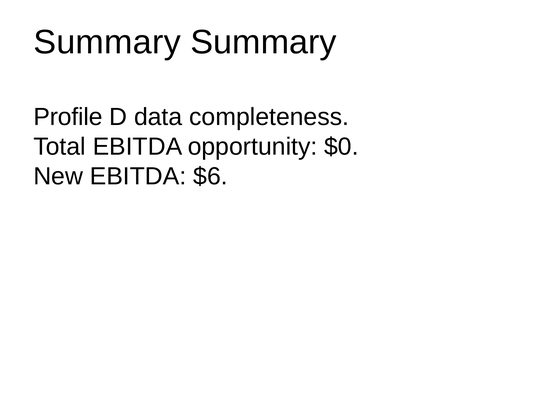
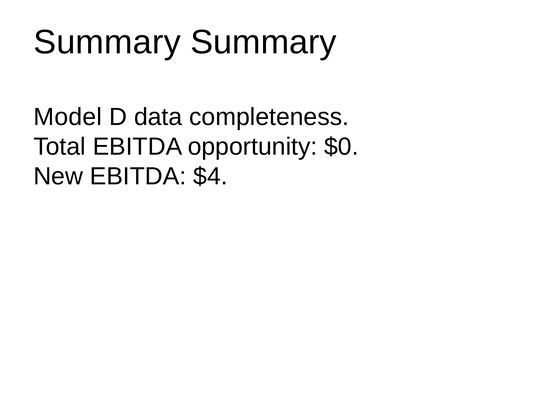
Profile: Profile -> Model (68, 117)
$6: $6 -> $4 (211, 177)
